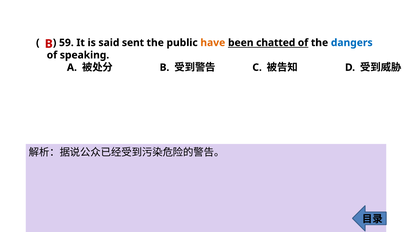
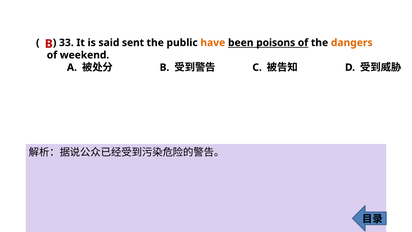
59: 59 -> 33 (66, 43)
chatted: chatted -> poisons (276, 43)
dangers colour: blue -> orange (352, 43)
speaking: speaking -> weekend (85, 55)
